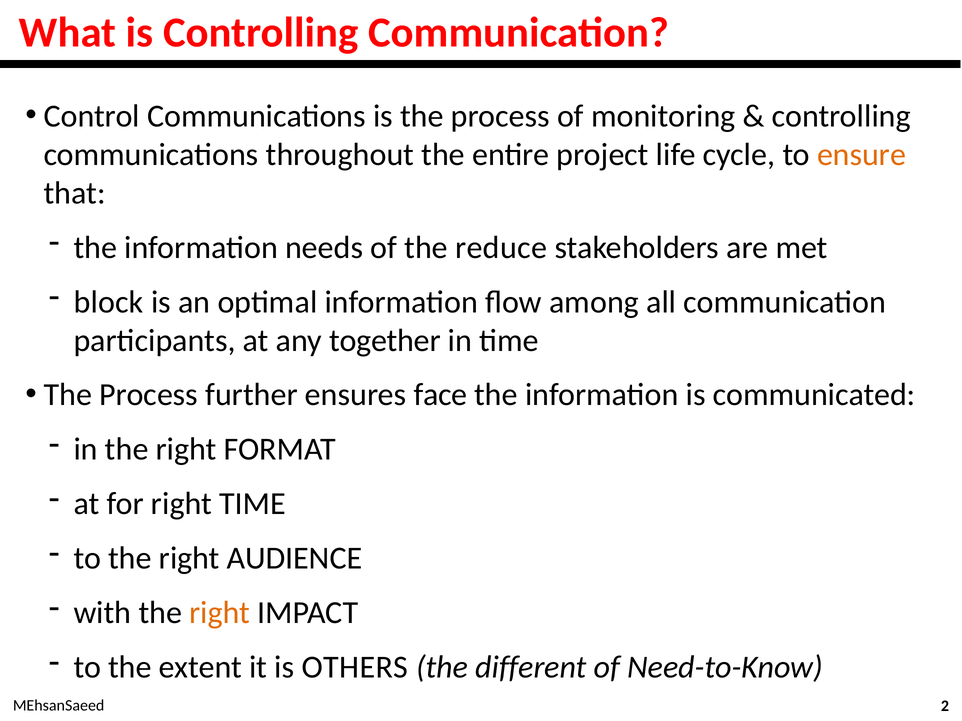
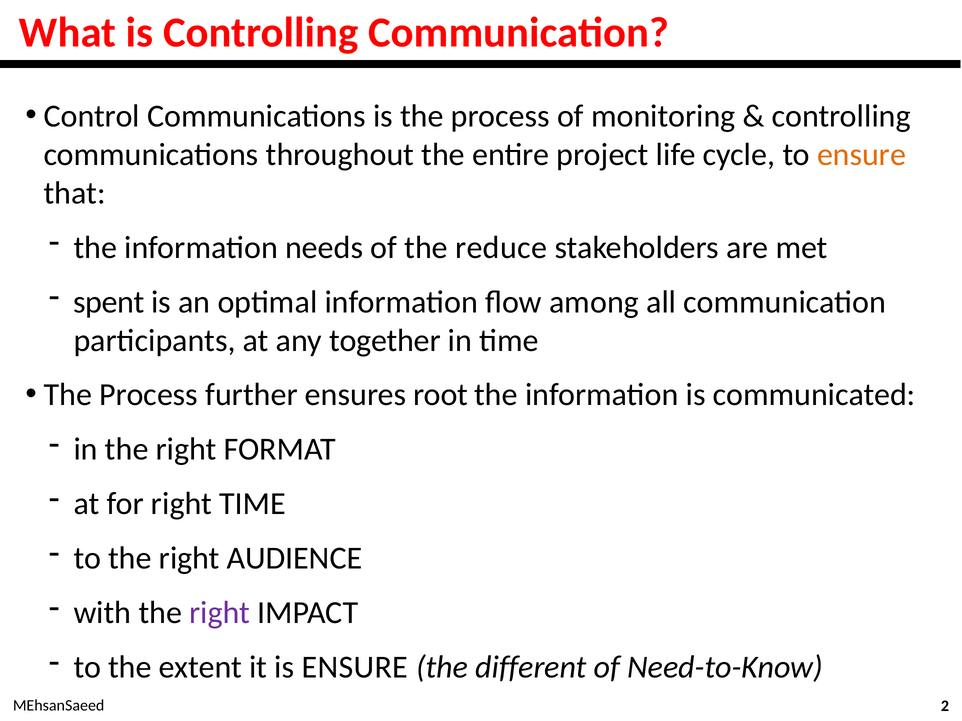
block: block -> spent (109, 302)
face: face -> root (440, 395)
right colour: orange -> purple (220, 613)
is OTHERS: OTHERS -> ENSURE (355, 668)
